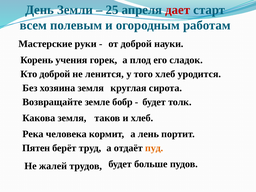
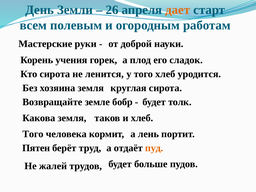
25: 25 -> 26 (112, 10)
дает colour: red -> orange (178, 10)
Кто доброй: доброй -> сирота (55, 74)
Река: Река -> Того (33, 134)
